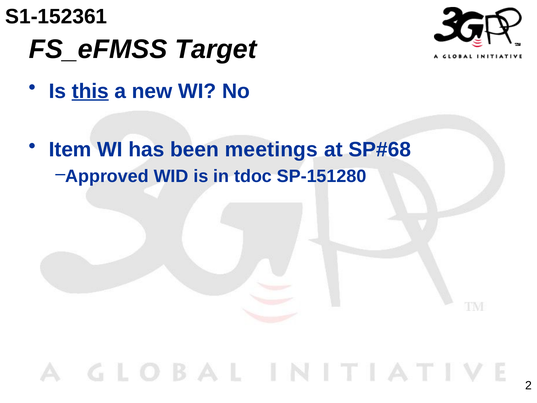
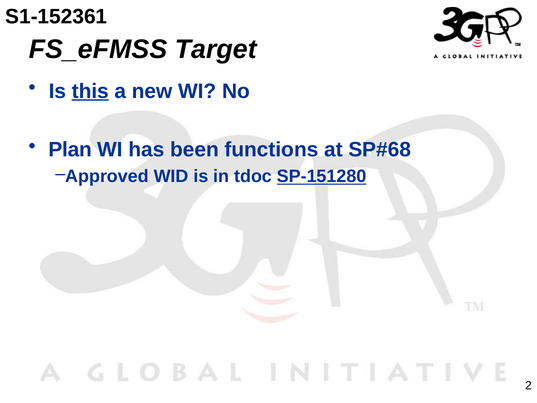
Item: Item -> Plan (70, 150)
meetings: meetings -> functions (271, 150)
SP-151280 underline: none -> present (322, 176)
